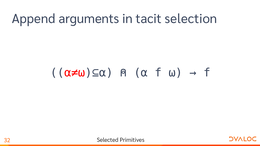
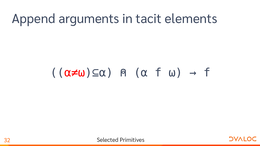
selection: selection -> elements (191, 19)
